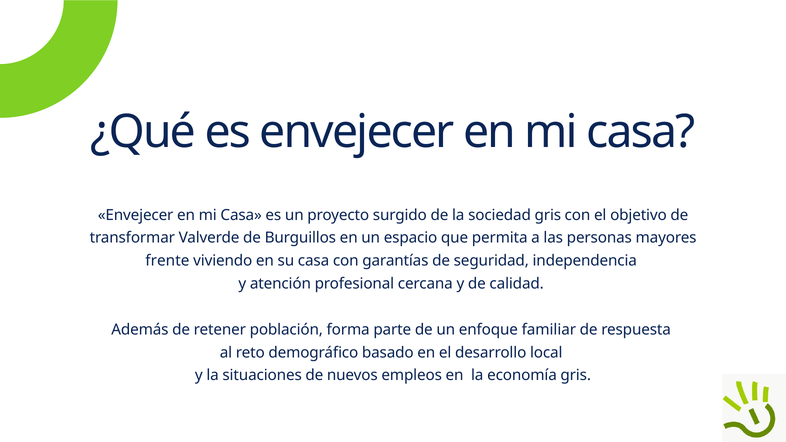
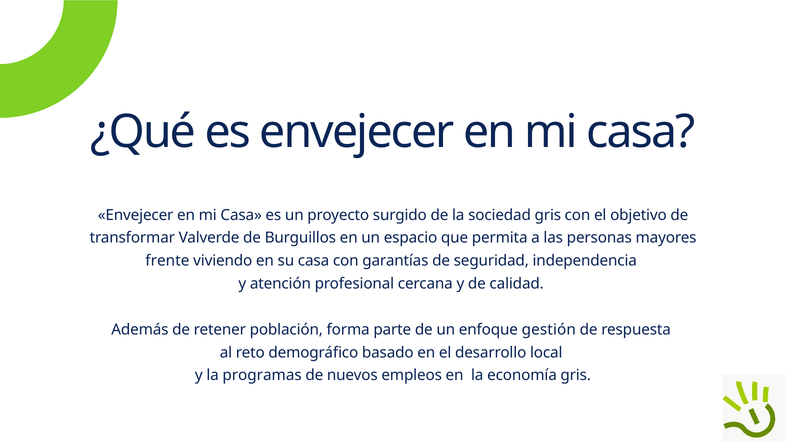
familiar: familiar -> gestión (549, 330)
situaciones: situaciones -> programas (262, 376)
